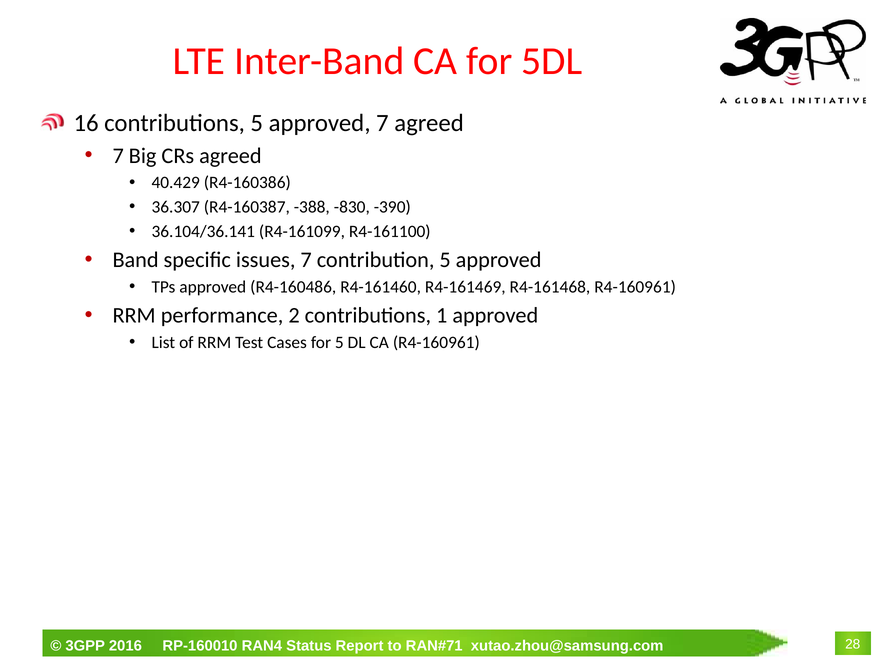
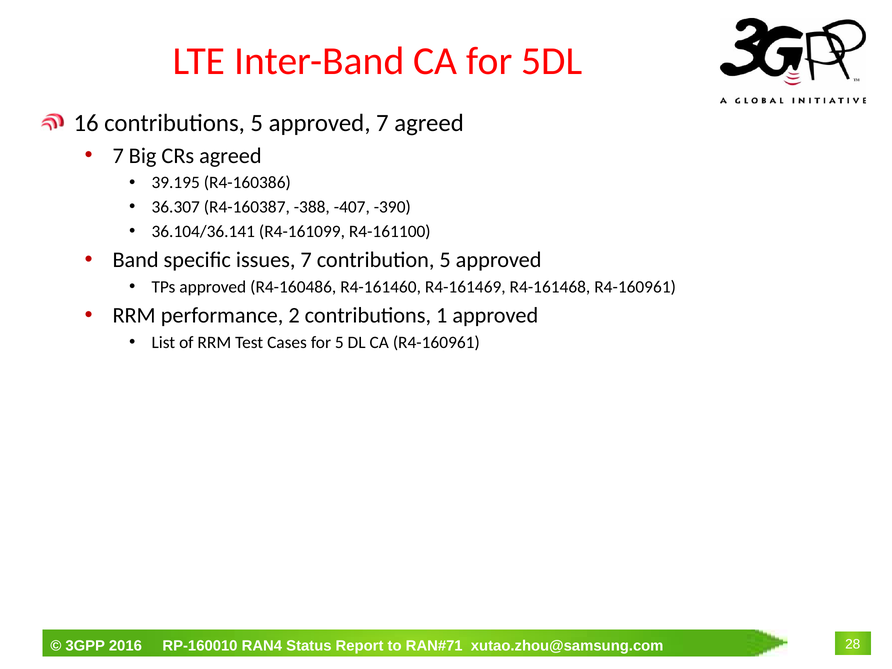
40.429: 40.429 -> 39.195 (176, 183)
-830: -830 -> -407 (352, 207)
